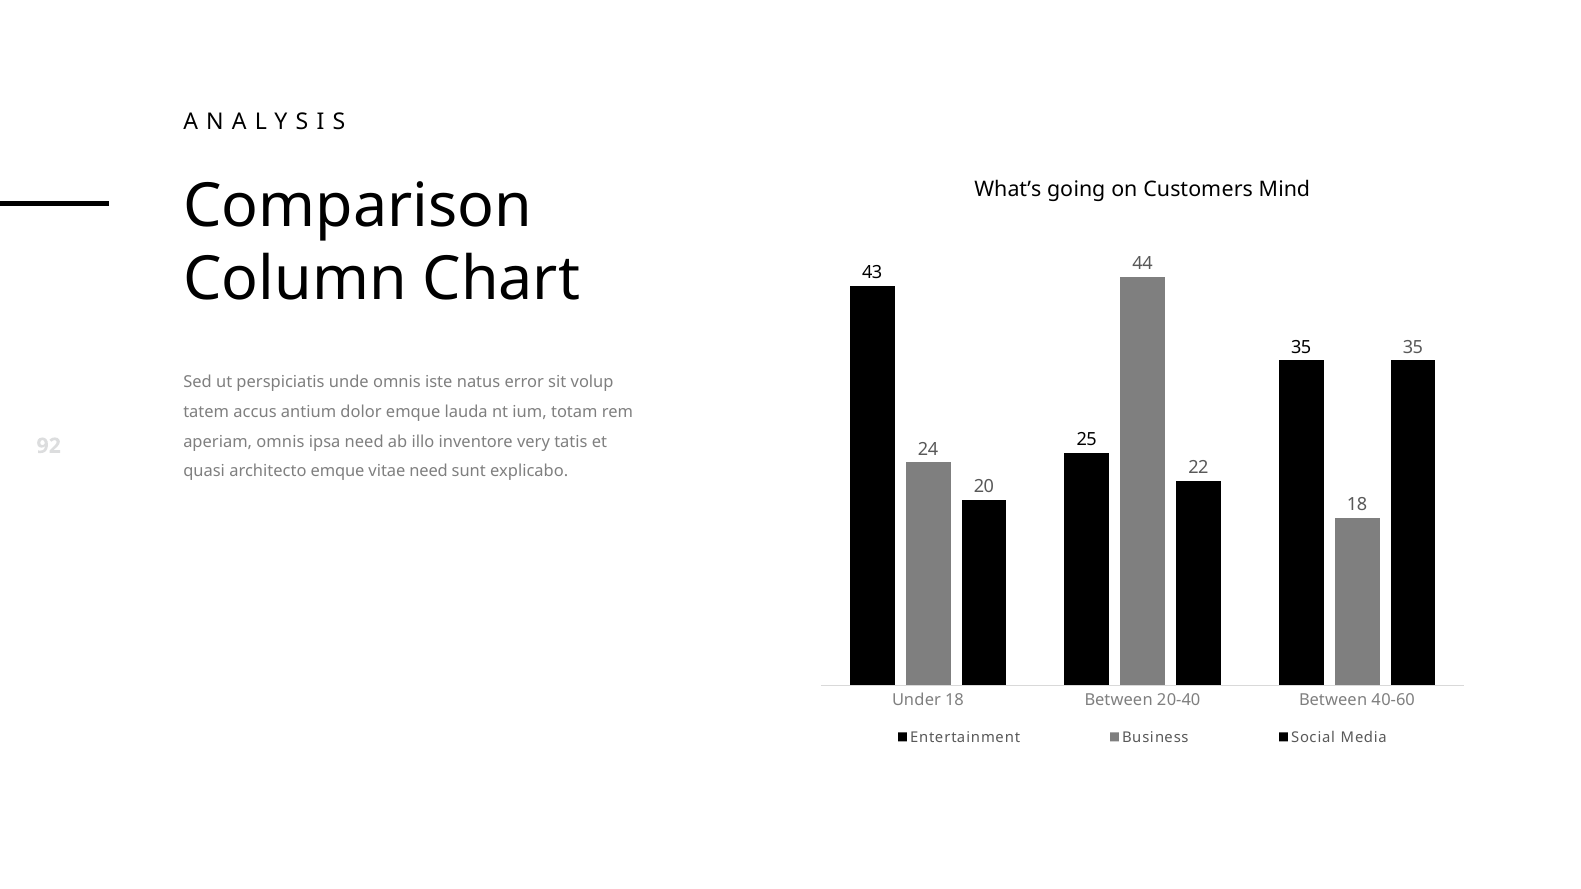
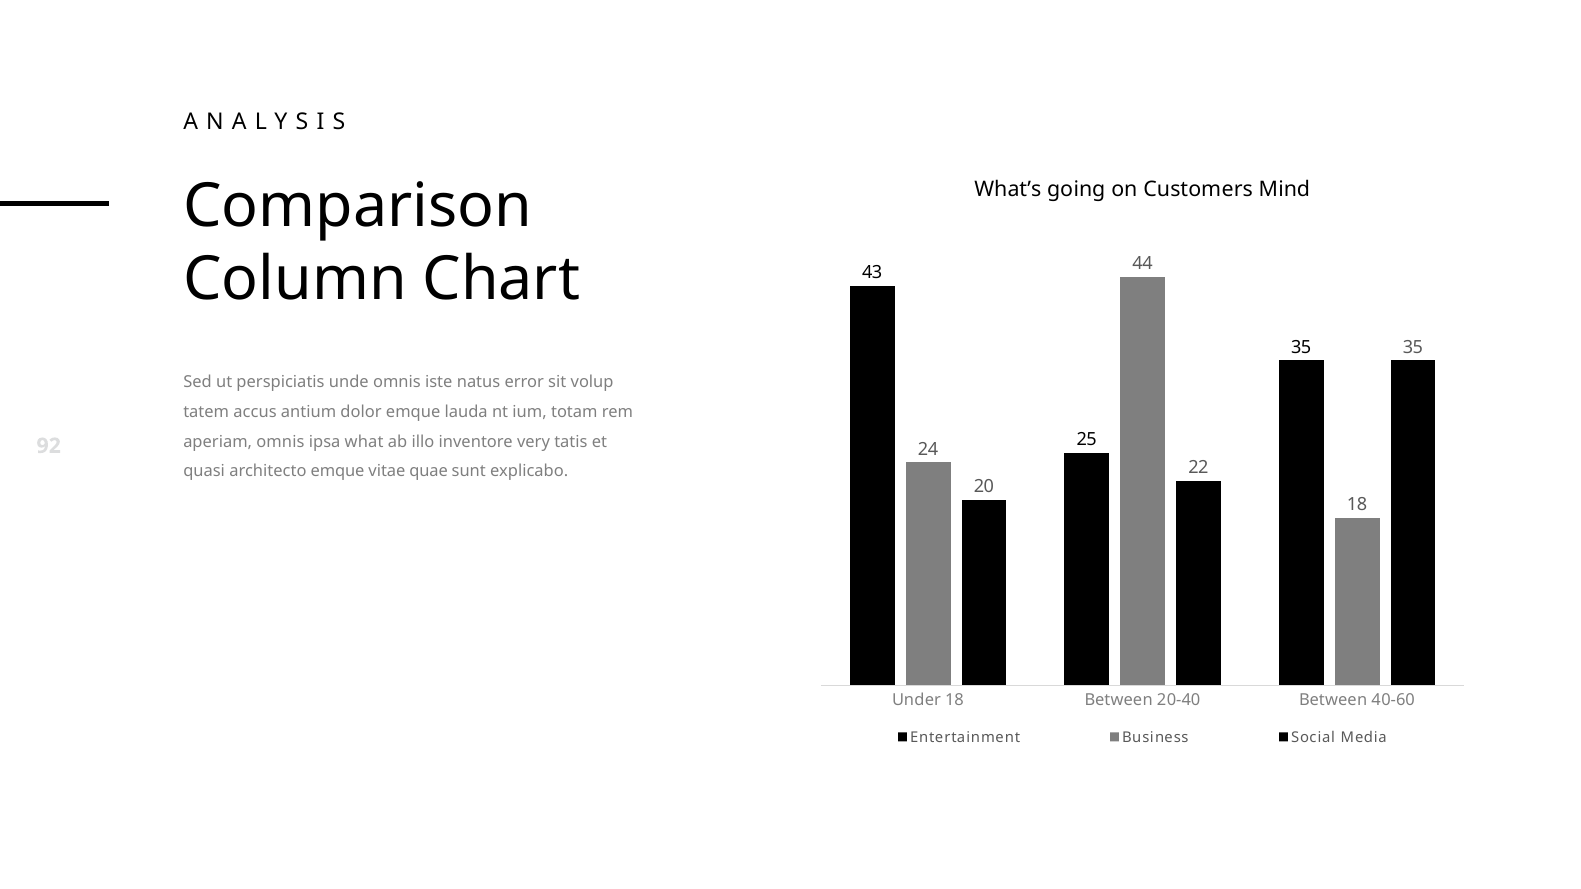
ipsa need: need -> what (364, 442)
vitae need: need -> quae (429, 471)
